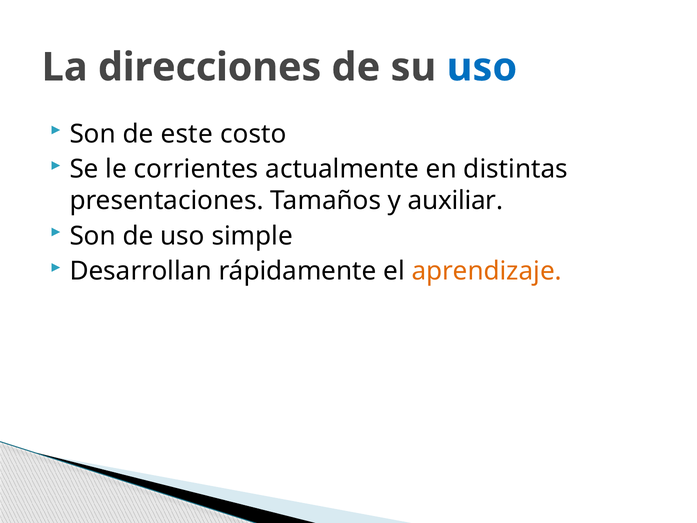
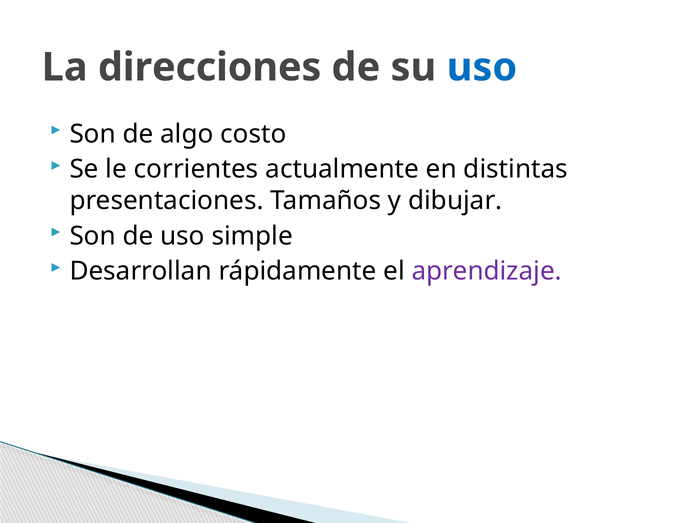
este: este -> algo (187, 134)
auxiliar: auxiliar -> dibujar (455, 201)
aprendizaje colour: orange -> purple (487, 271)
